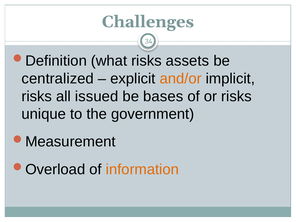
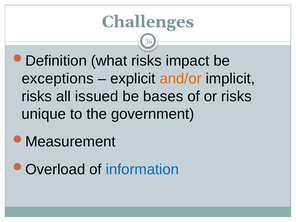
assets: assets -> impact (188, 61)
centralized: centralized -> exceptions (58, 79)
information colour: orange -> blue (142, 169)
